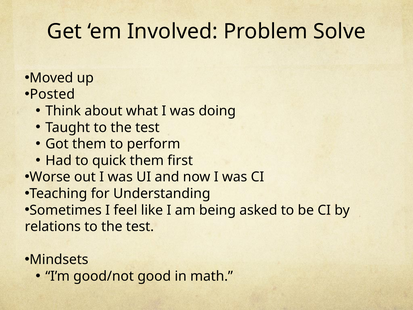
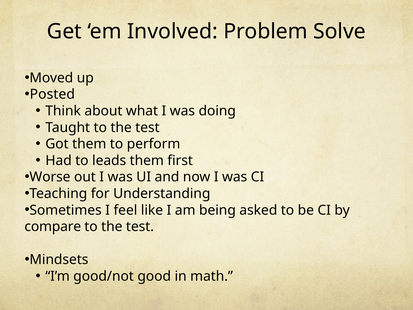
quick: quick -> leads (109, 160)
relations: relations -> compare (53, 227)
